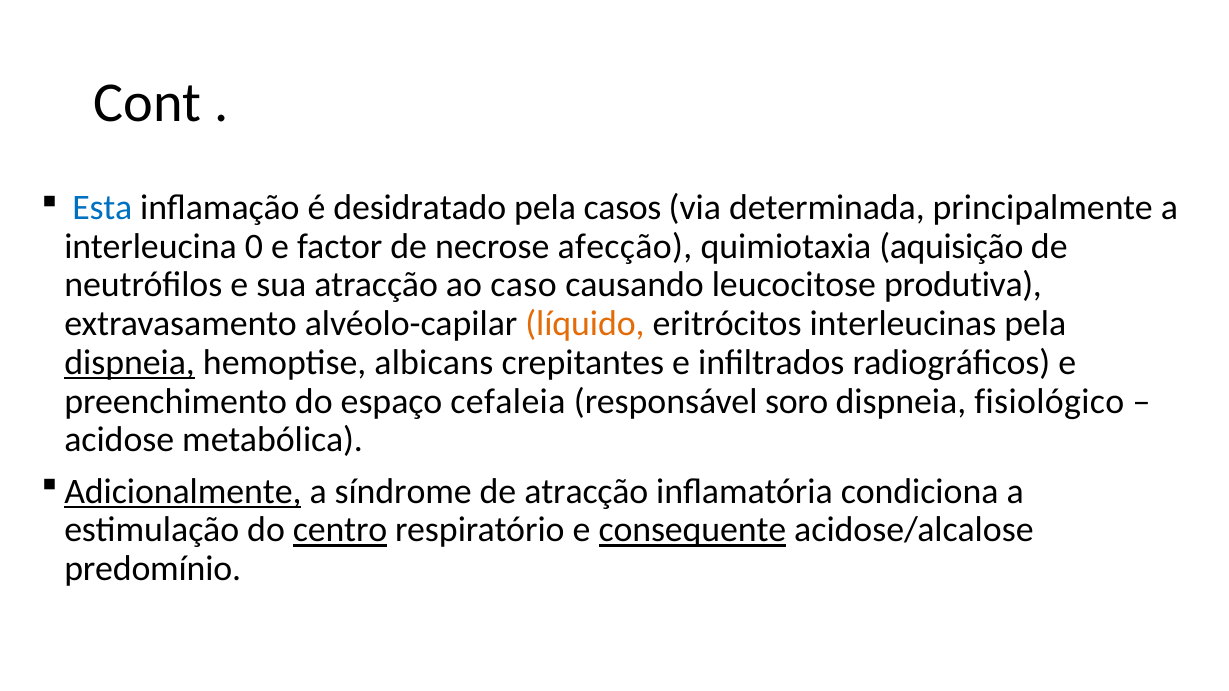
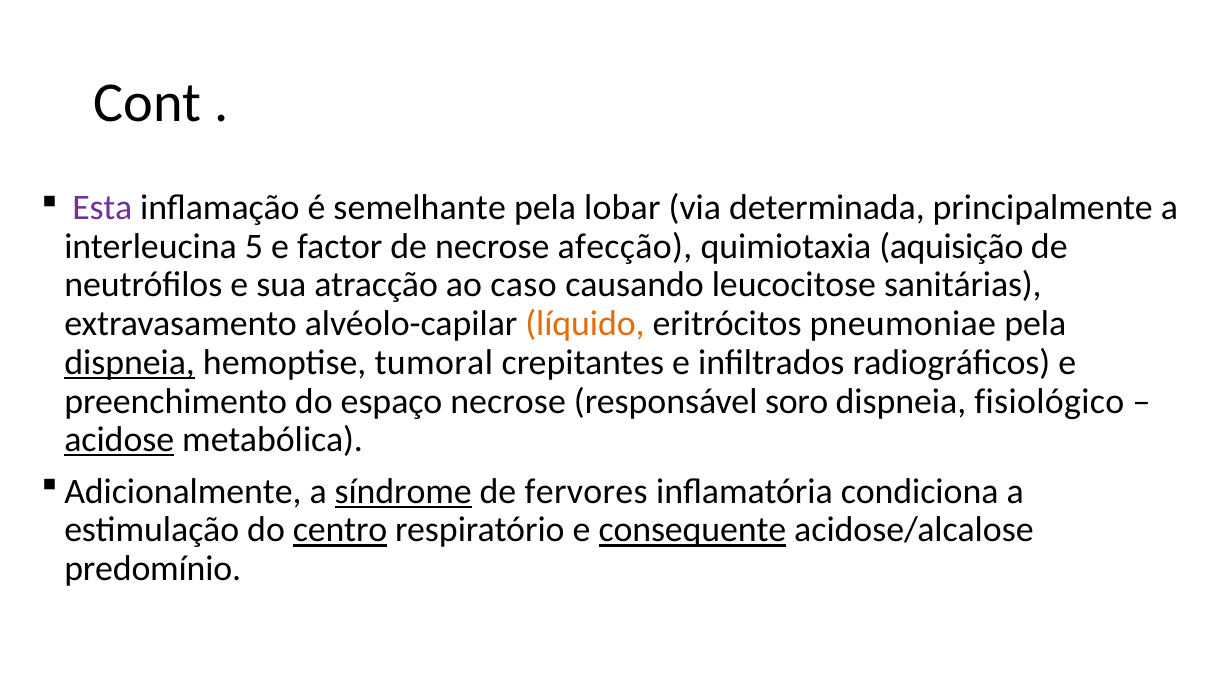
Esta colour: blue -> purple (102, 208)
desidratado: desidratado -> semelhante (420, 208)
casos: casos -> lobar (622, 208)
0: 0 -> 5 (254, 247)
produtiva: produtiva -> sanitárias (963, 285)
interleucinas: interleucinas -> pneumoniae (903, 324)
albicans: albicans -> tumoral (434, 363)
espaço cefaleia: cefaleia -> necrose (508, 401)
acidose underline: none -> present (119, 440)
Adicionalmente underline: present -> none (183, 492)
síndrome underline: none -> present (403, 492)
de atracção: atracção -> fervores (586, 492)
